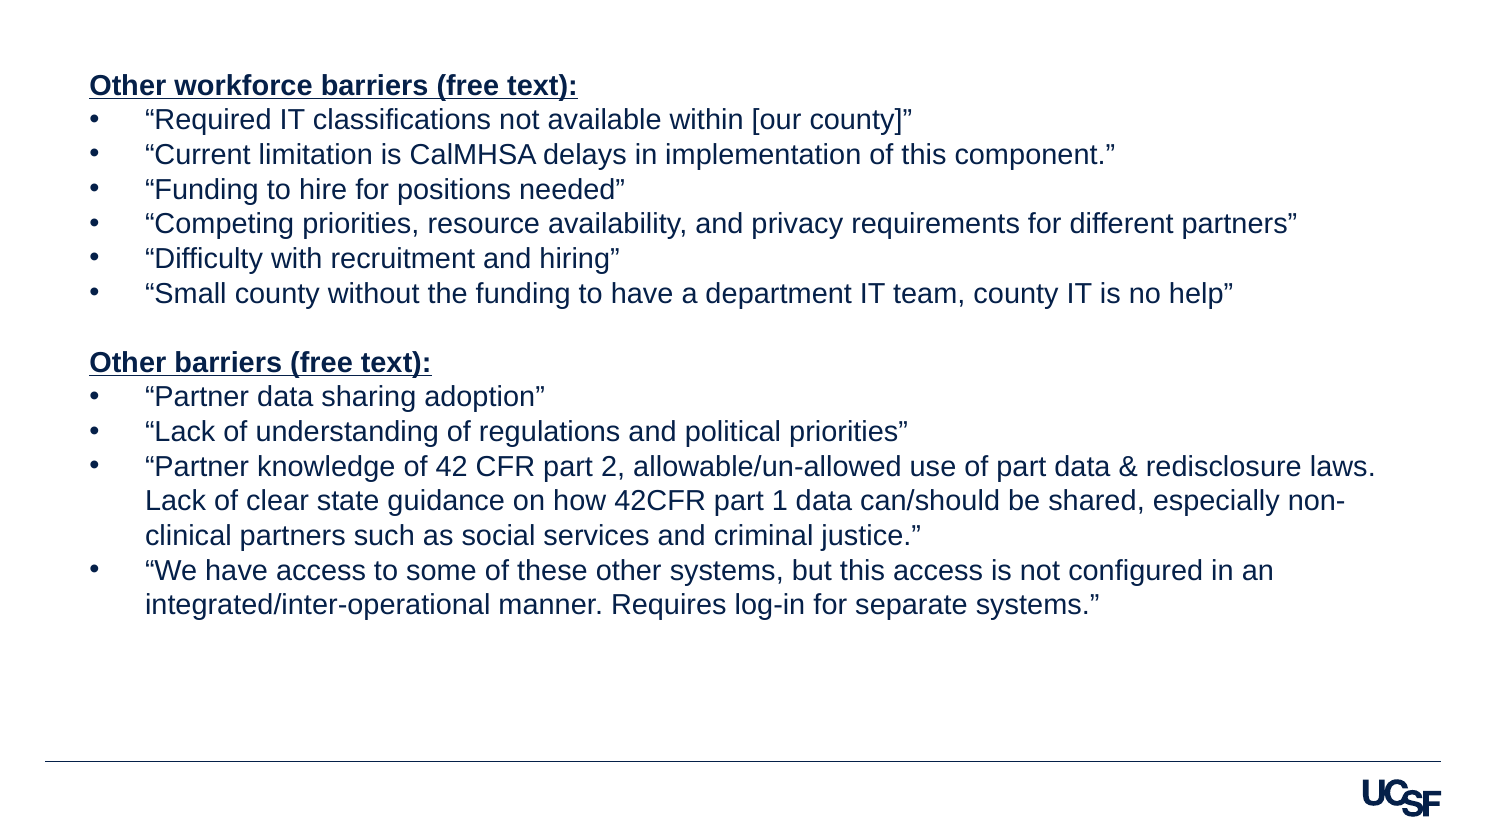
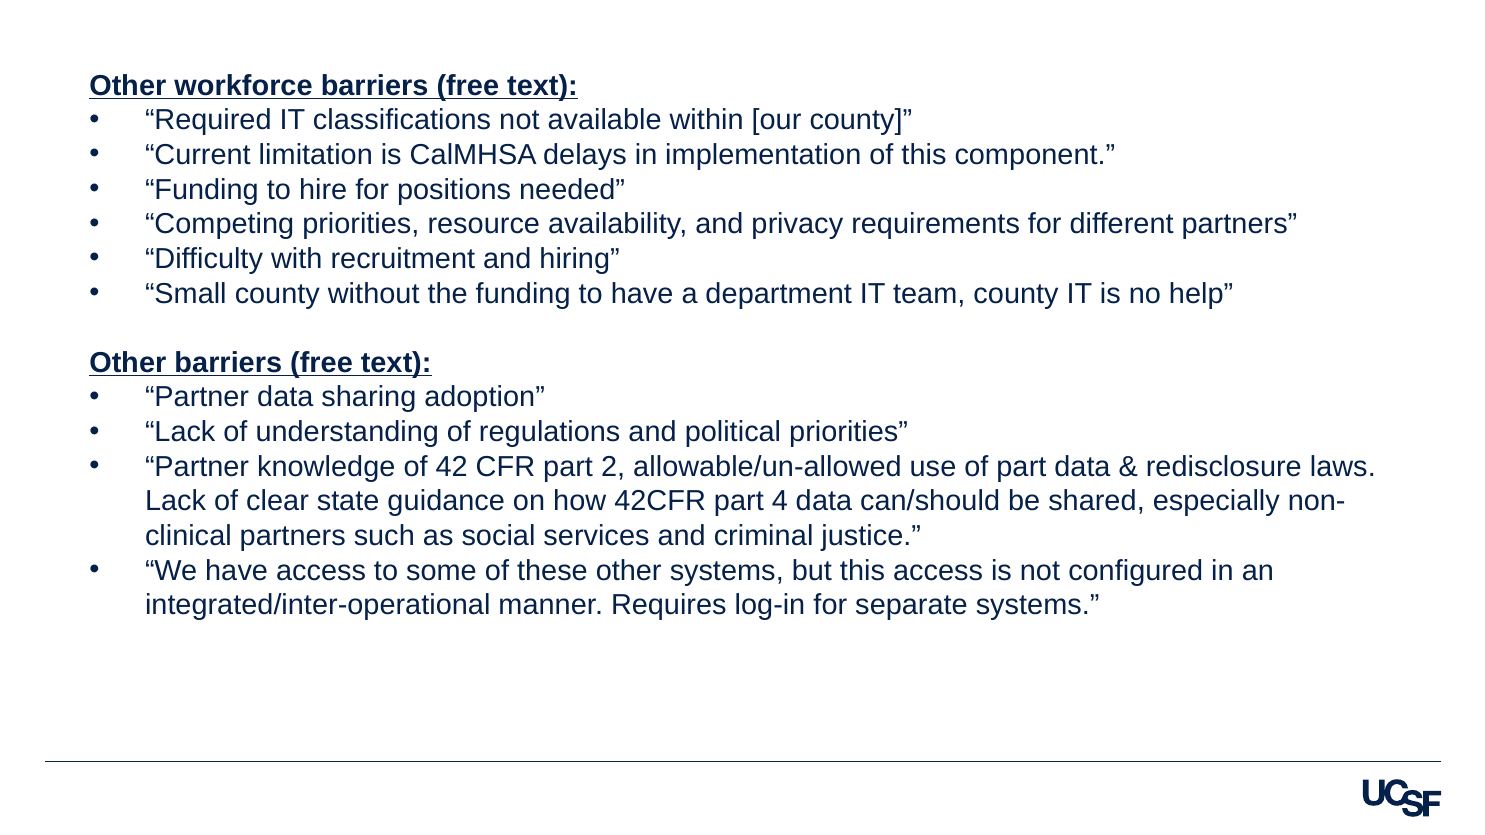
1: 1 -> 4 (780, 502)
